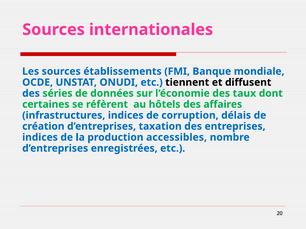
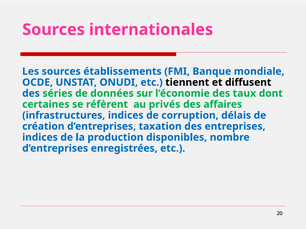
hôtels: hôtels -> privés (165, 105)
accessibles: accessibles -> disponibles (177, 138)
